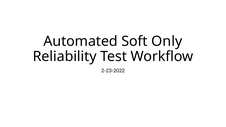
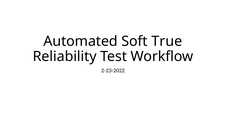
Only: Only -> True (167, 41)
